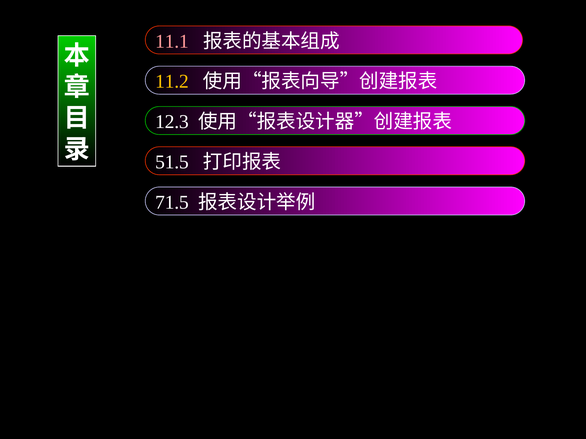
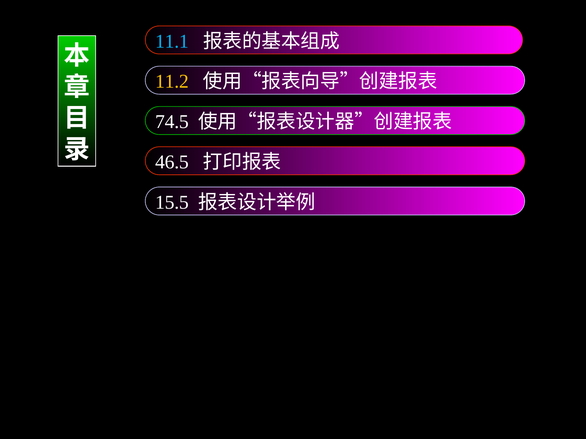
11.1 colour: pink -> light blue (172, 41)
12.3: 12.3 -> 74.5 (172, 122)
51.5: 51.5 -> 46.5 (172, 162)
71.5: 71.5 -> 15.5 (172, 203)
